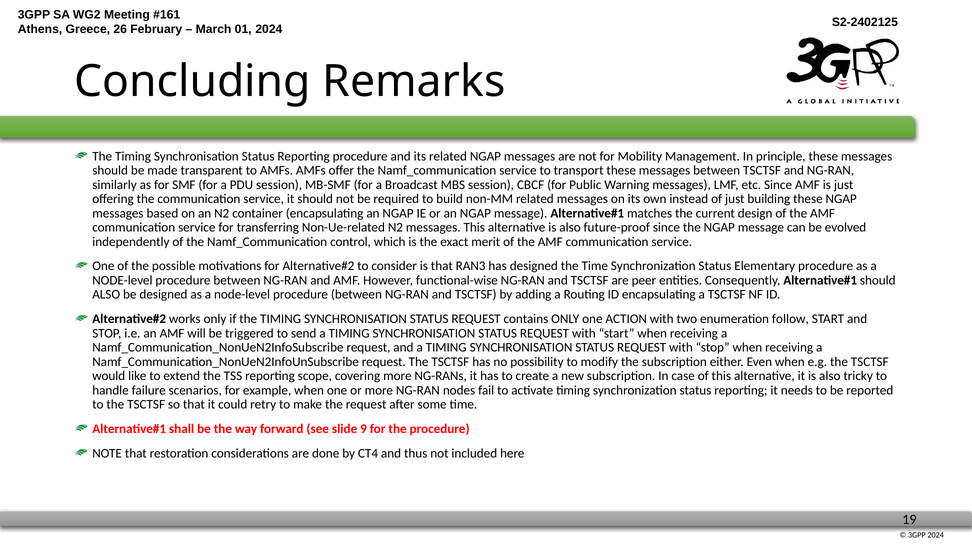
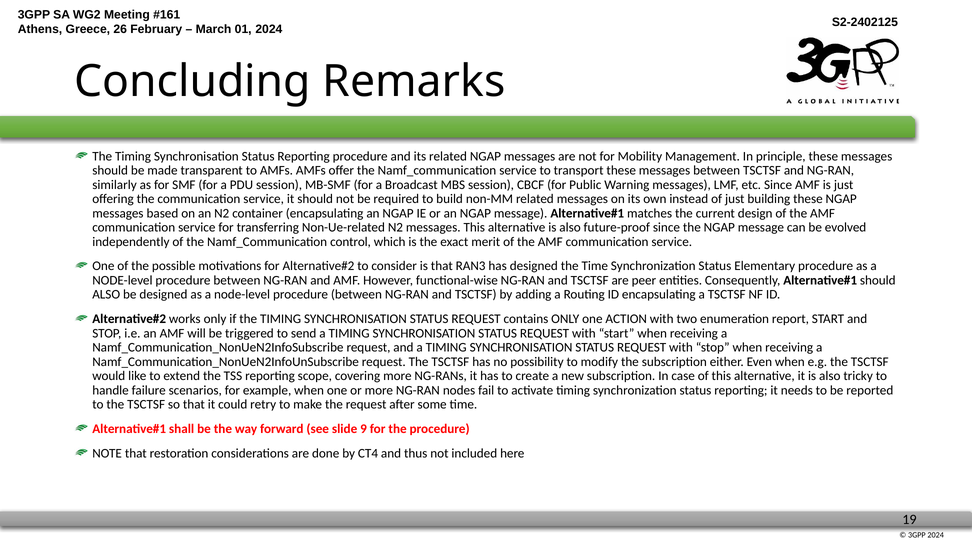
follow: follow -> report (790, 319)
